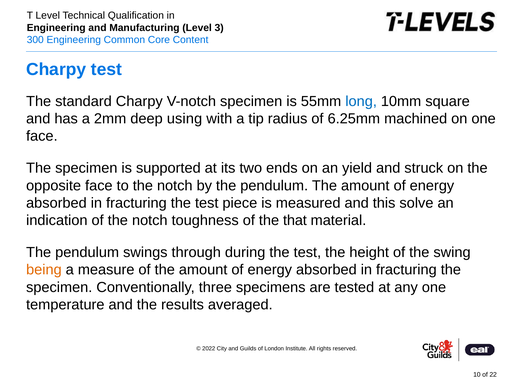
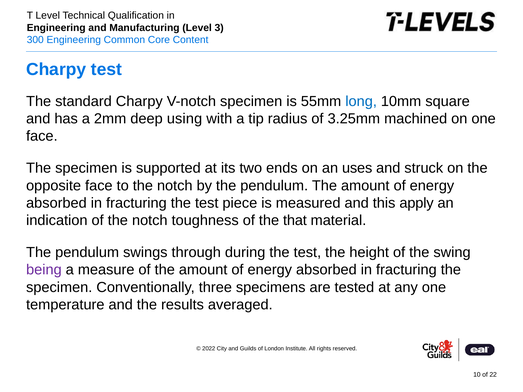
6.25mm: 6.25mm -> 3.25mm (354, 119)
yield: yield -> uses (357, 168)
solve: solve -> apply (417, 203)
being colour: orange -> purple (44, 270)
